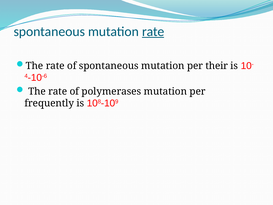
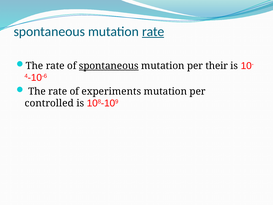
spontaneous underline: none -> present (109, 66)
polymerases: polymerases -> experiments (111, 91)
frequently: frequently -> controlled (49, 103)
